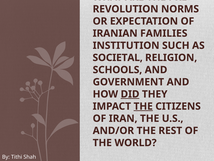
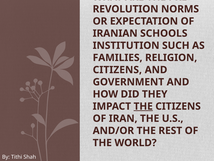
FAMILIES: FAMILIES -> SCHOOLS (164, 33)
SOCIETAL: SOCIETAL -> FAMILIES (118, 58)
SCHOOLS: SCHOOLS -> CITIZENS (117, 70)
DID underline: present -> none (130, 94)
